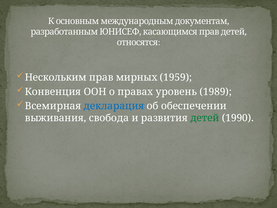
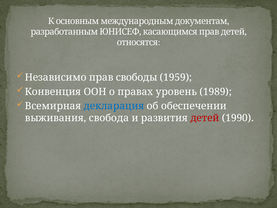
Нескольким: Нескольким -> Независимо (56, 77)
мирных: мирных -> свободы (137, 77)
детей colour: green -> red (205, 118)
